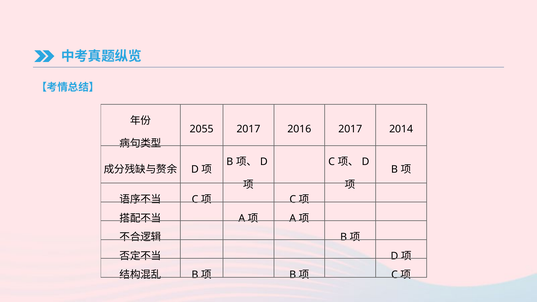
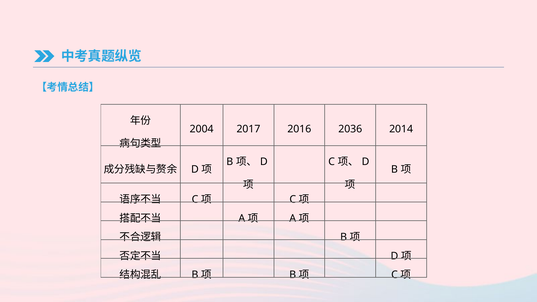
2055: 2055 -> 2004 (202, 129)
2016 2017: 2017 -> 2036 (350, 129)
